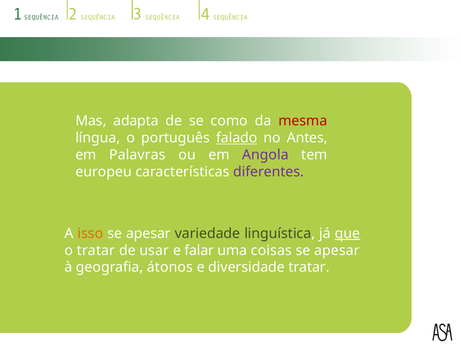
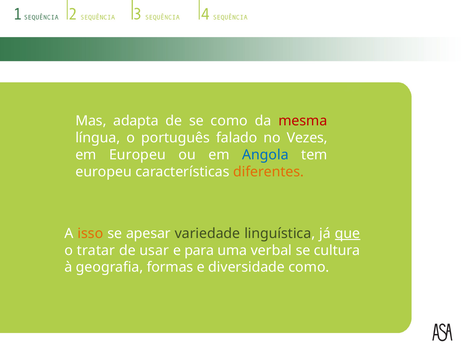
falado underline: present -> none (237, 138)
Antes: Antes -> Vezes (307, 138)
em Palavras: Palavras -> Europeu (137, 155)
Angola colour: purple -> blue (265, 155)
diferentes colour: purple -> orange (269, 172)
falar: falar -> para (199, 250)
coisas: coisas -> verbal (271, 250)
apesar: apesar -> cultura (337, 250)
átonos: átonos -> formas (170, 267)
diversidade tratar: tratar -> como (309, 267)
